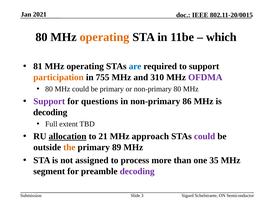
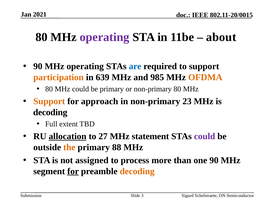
operating colour: orange -> purple (105, 37)
which: which -> about (221, 37)
81: 81 -> 90 (38, 66)
755: 755 -> 639 (103, 77)
310: 310 -> 985 (157, 77)
OFDMA colour: purple -> orange (205, 77)
Support colour: purple -> orange (49, 101)
questions: questions -> approach (100, 101)
86: 86 -> 23 (187, 101)
21: 21 -> 27 (103, 136)
approach: approach -> statement (150, 136)
89: 89 -> 88 (117, 147)
one 35: 35 -> 90 (214, 160)
for underline: none -> present (73, 171)
decoding colour: purple -> orange (137, 171)
